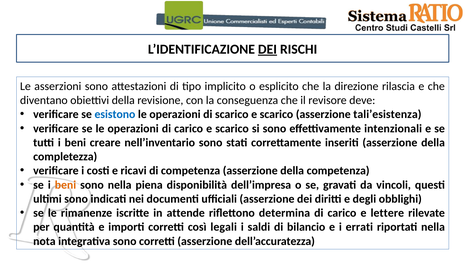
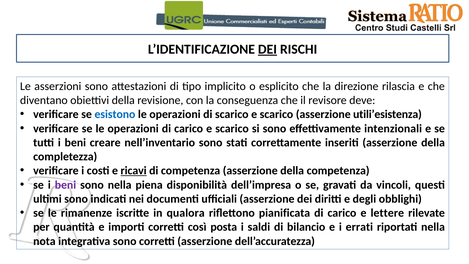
tali’esistenza: tali’esistenza -> utili’esistenza (387, 114)
ricavi underline: none -> present (134, 171)
beni colour: orange -> purple (65, 185)
attende: attende -> qualora (186, 213)
determina: determina -> pianificata (285, 213)
legali: legali -> posta (224, 227)
